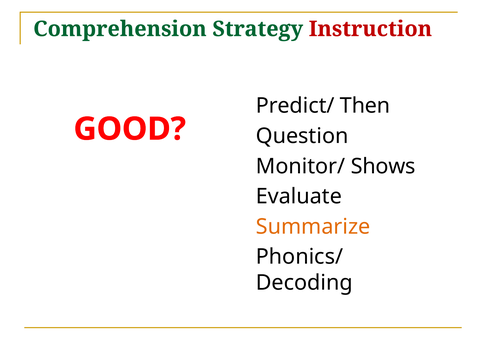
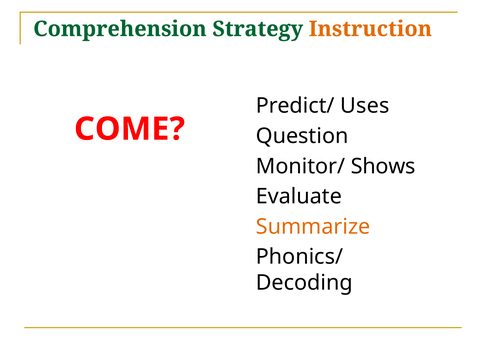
Instruction colour: red -> orange (370, 29)
Then: Then -> Uses (365, 106)
GOOD: GOOD -> COME (129, 129)
